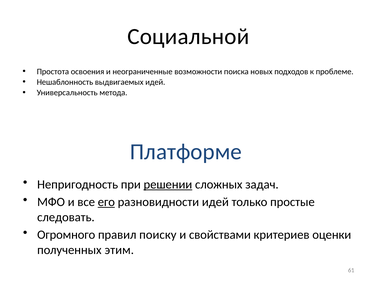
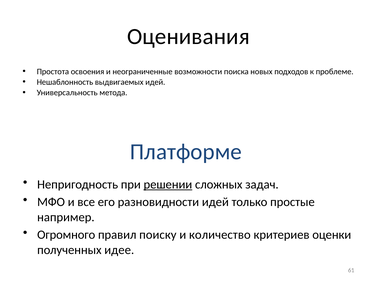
Социальной: Социальной -> Оценивания (188, 36)
его underline: present -> none (106, 202)
следовать: следовать -> например (66, 217)
свойствами: свойствами -> количество (220, 235)
этим: этим -> идее (119, 250)
